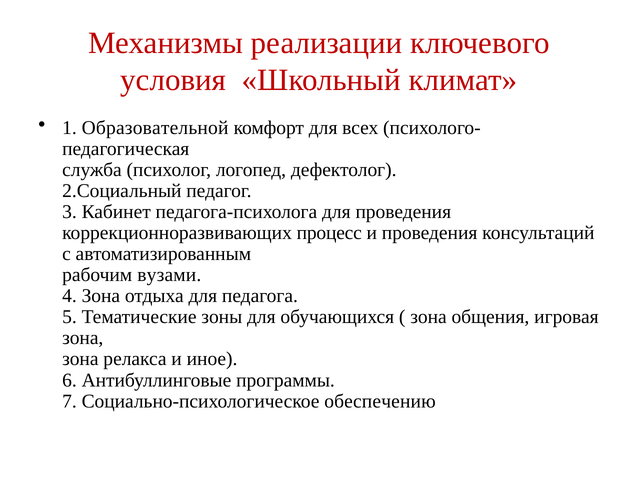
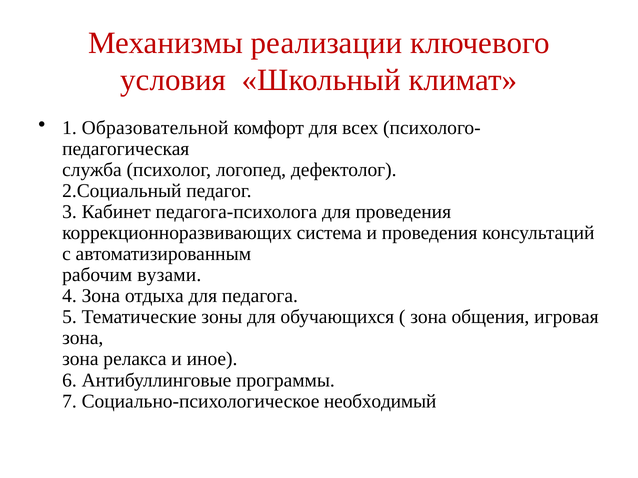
процесс: процесс -> система (329, 233)
обеспечению: обеспечению -> необходимый (380, 402)
